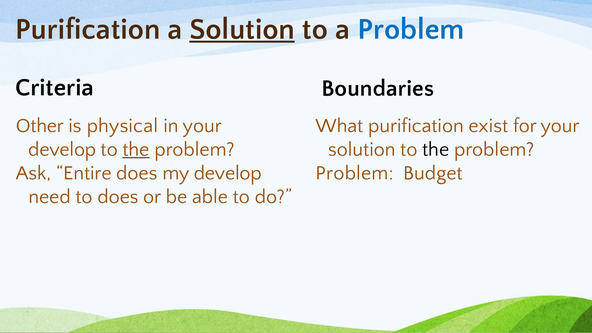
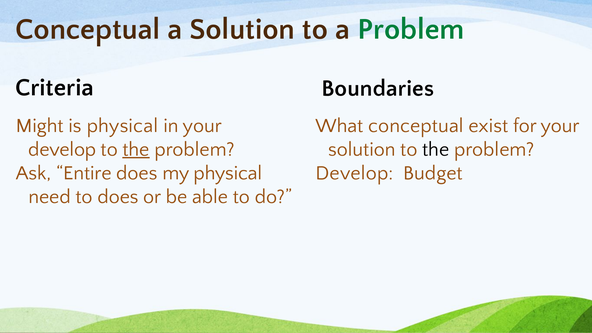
Purification: Purification -> Conceptual (88, 29)
Solution underline: present -> none (242, 29)
Problem colour: blue -> green (411, 29)
Other: Other -> Might (40, 126)
What purification: purification -> conceptual (416, 126)
my develop: develop -> physical (228, 173)
Problem: Problem -> Develop (354, 173)
